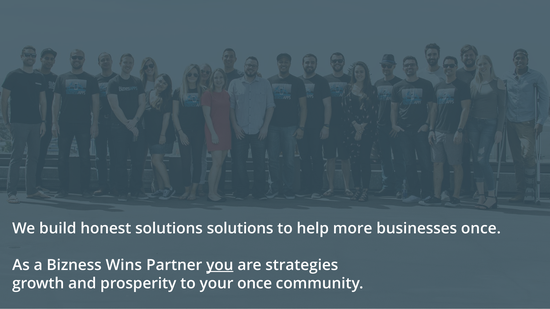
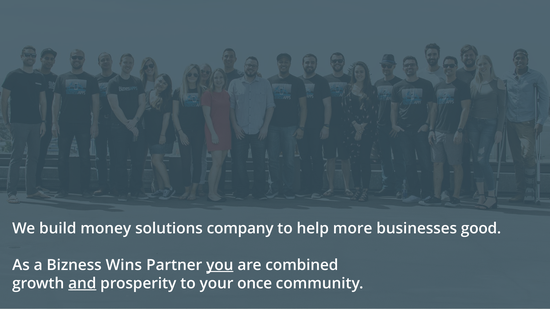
honest: honest -> money (106, 229)
solutions solutions: solutions -> company (240, 229)
businesses once: once -> good (481, 229)
strategies: strategies -> combined (302, 265)
and underline: none -> present (82, 284)
